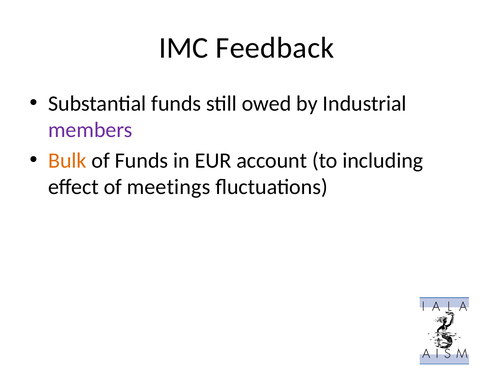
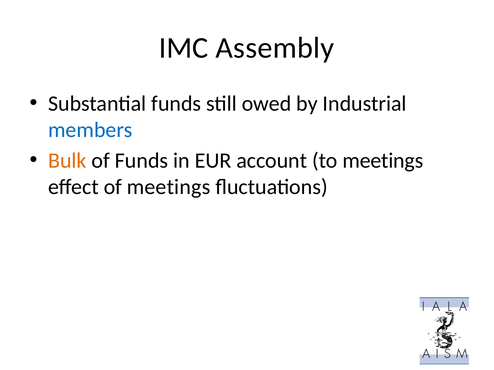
Feedback: Feedback -> Assembly (275, 48)
members colour: purple -> blue (90, 130)
to including: including -> meetings (383, 161)
